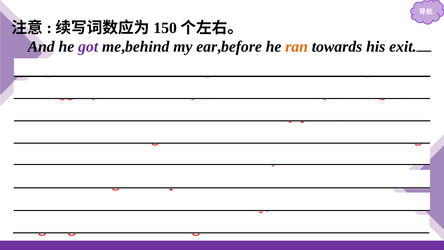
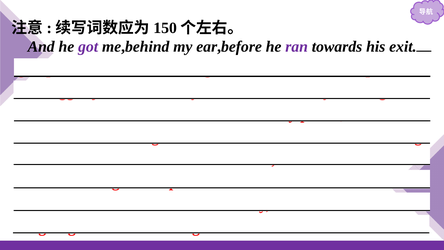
ran colour: orange -> purple (297, 46)
